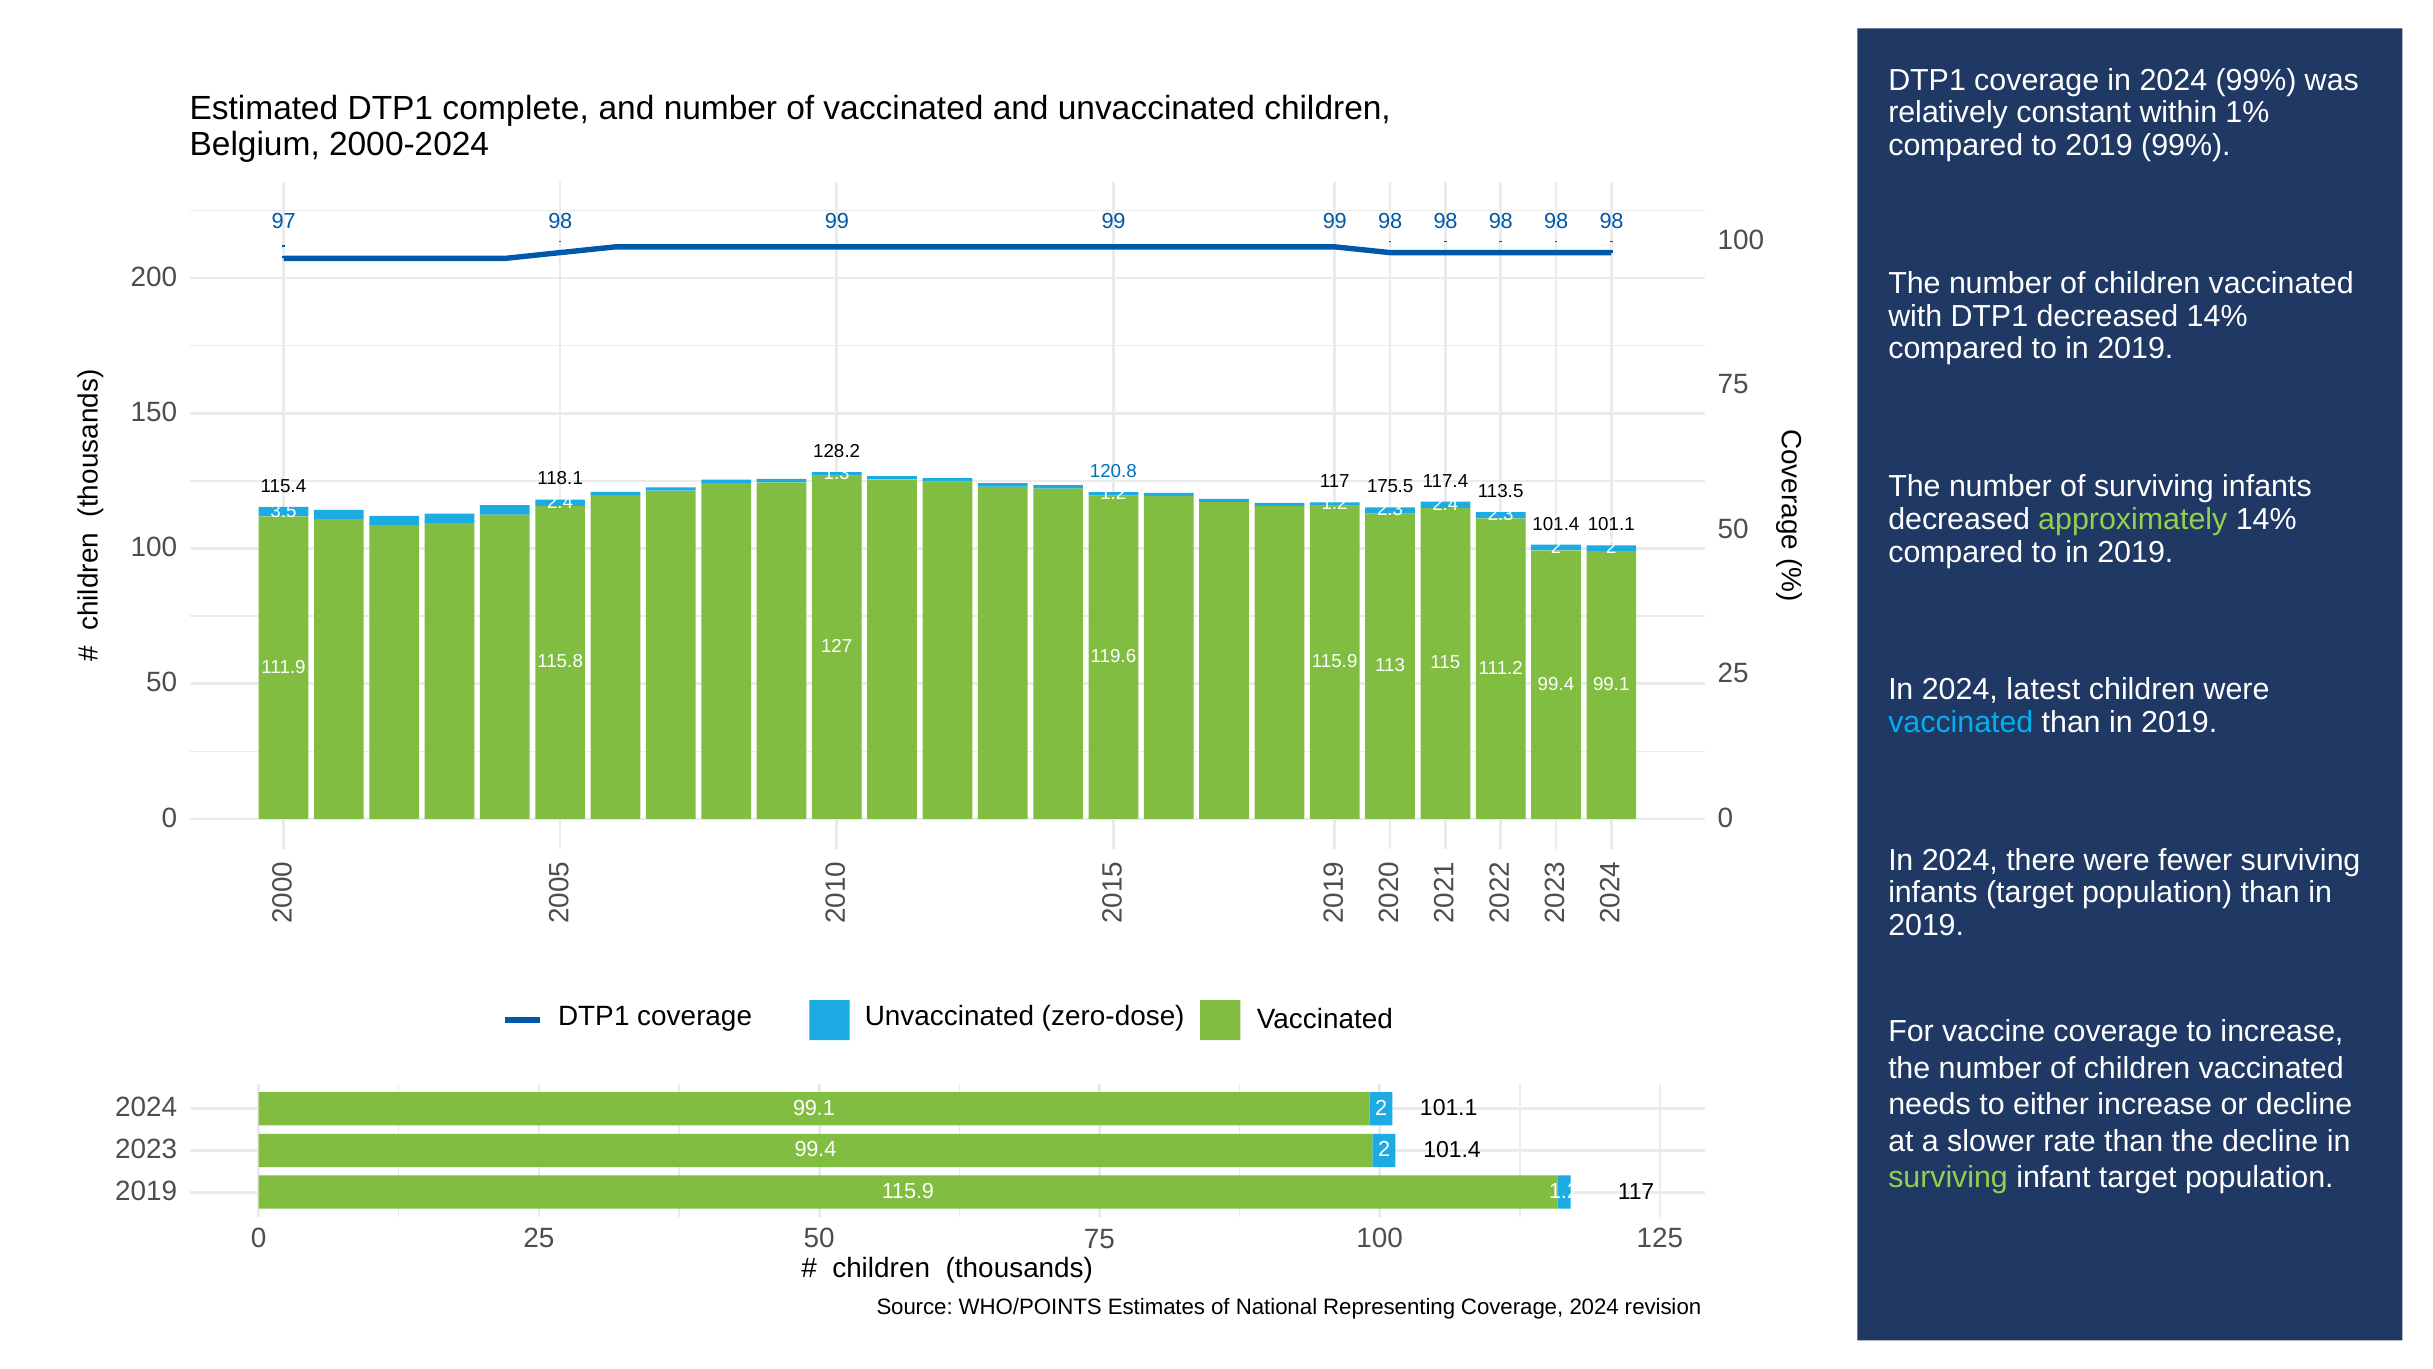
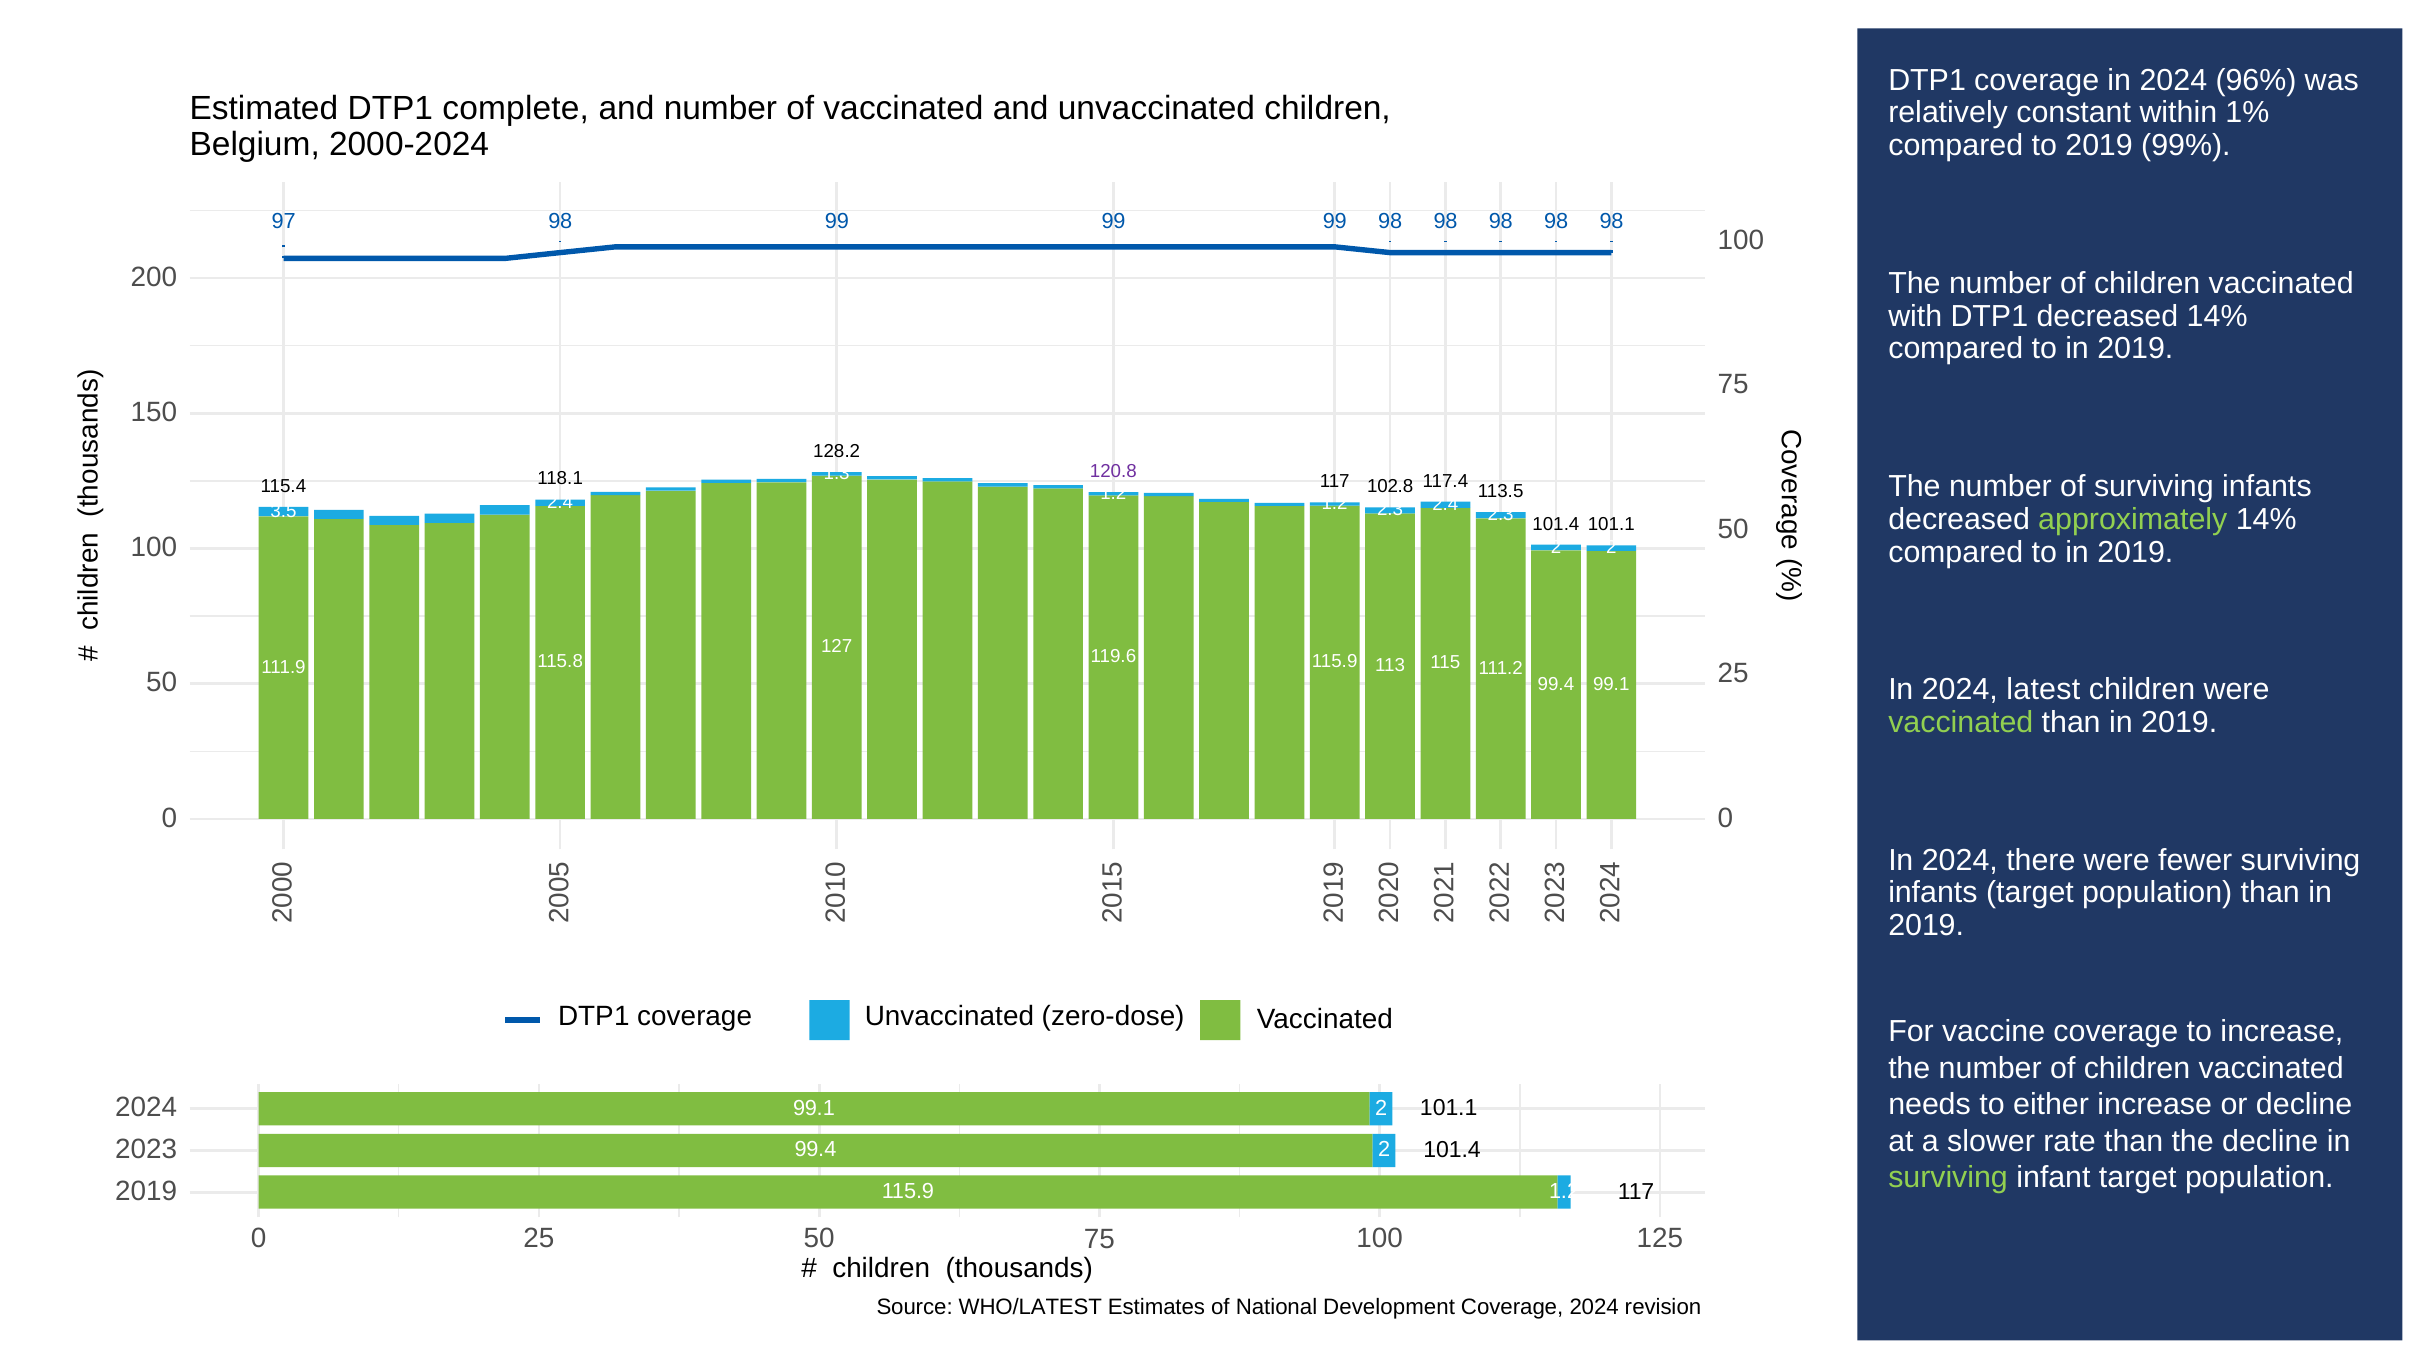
2024 99%: 99% -> 96% (2256, 80)
120.8 colour: blue -> purple (1113, 471)
175.5: 175.5 -> 102.8 (1390, 486)
vaccinated colour: light blue -> light green (1961, 722)
WHO/POINTS: WHO/POINTS -> WHO/LATEST (1030, 1307)
Representing: Representing -> Development (1389, 1307)
